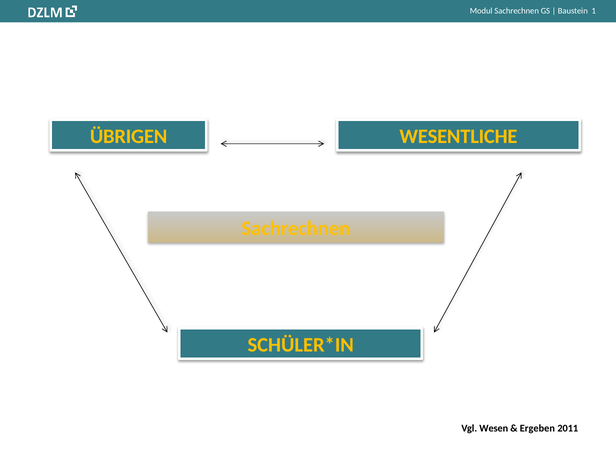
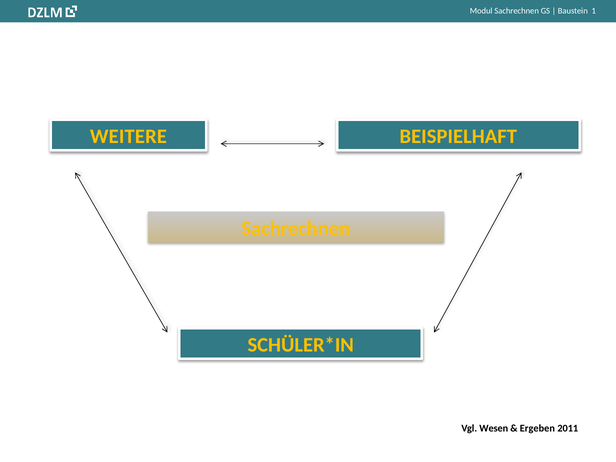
ÜBRIGEN: ÜBRIGEN -> WEITERE (128, 137)
WESENTLICHE: WESENTLICHE -> BEISPIELHAFT (458, 137)
